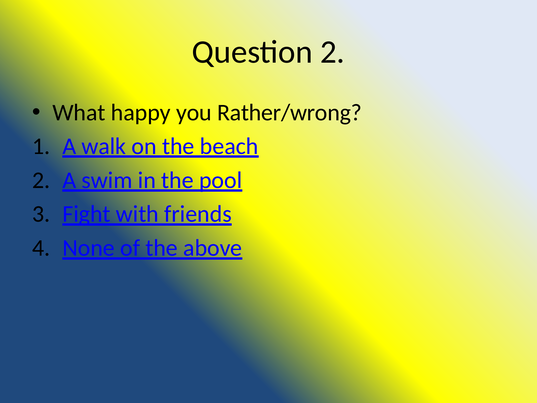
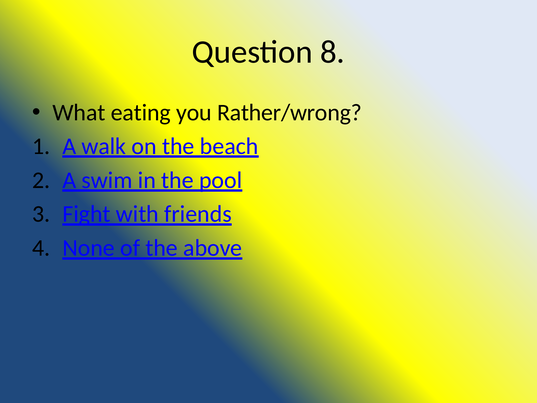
Question 2: 2 -> 8 (332, 52)
happy: happy -> eating (141, 113)
